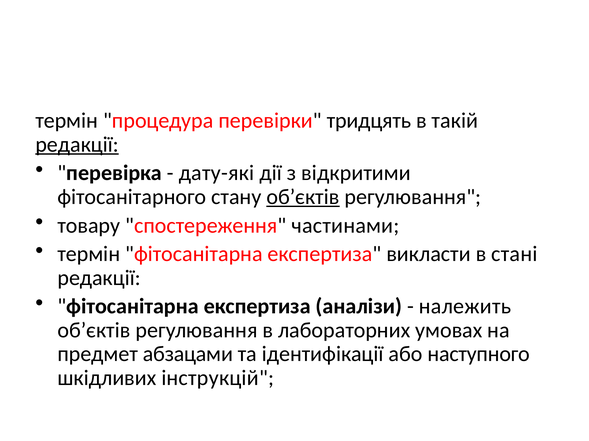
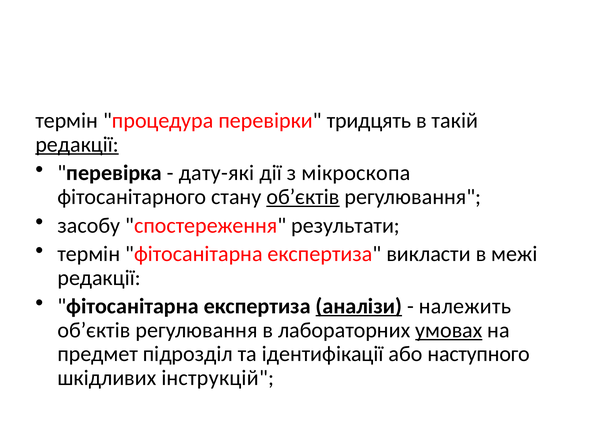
відкритими: відкритими -> мікроскопа (356, 173)
товару: товару -> засобу (89, 226)
частинами: частинами -> результати (346, 226)
стані: стані -> межі (514, 254)
аналізи underline: none -> present (359, 307)
умовах underline: none -> present (449, 331)
абзацами: абзацами -> підрозділ (188, 355)
